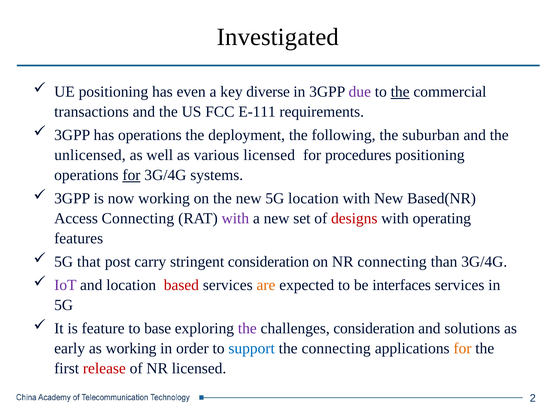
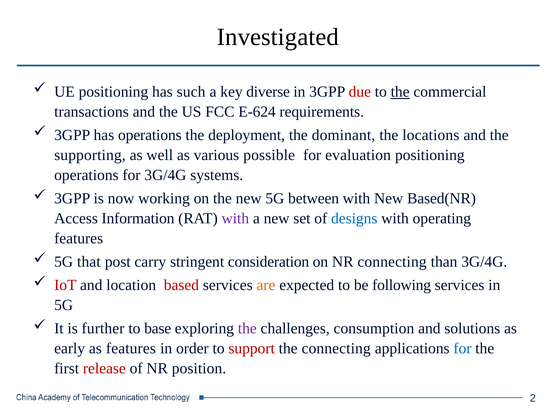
even: even -> such (191, 92)
due colour: purple -> red (360, 92)
E-111: E-111 -> E-624 (257, 112)
following: following -> dominant (344, 135)
suburban: suburban -> locations (431, 135)
unlicensed: unlicensed -> supporting (90, 155)
various licensed: licensed -> possible (269, 155)
procedures: procedures -> evaluation (358, 155)
for underline: present -> none (131, 175)
5G location: location -> between (314, 198)
Access Connecting: Connecting -> Information (138, 218)
designs colour: red -> blue (354, 218)
IoT colour: purple -> red (65, 285)
interfaces: interfaces -> following (402, 285)
feature: feature -> further (103, 328)
challenges consideration: consideration -> consumption (374, 328)
as working: working -> features (131, 348)
support colour: blue -> red (252, 348)
for colour: orange -> blue (462, 348)
NR licensed: licensed -> position (199, 368)
